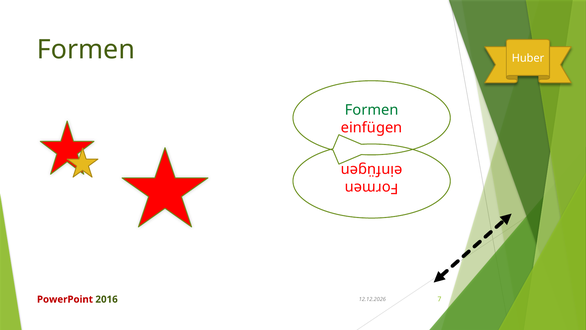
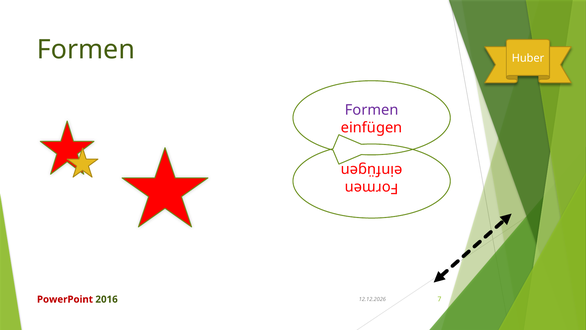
Formen colour: green -> purple (372, 110)
